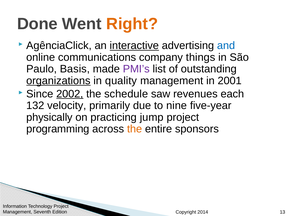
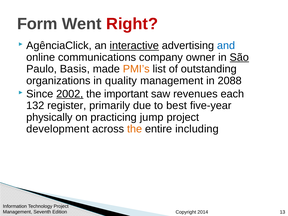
Done: Done -> Form (37, 24)
Right colour: orange -> red (132, 24)
things: things -> owner (201, 57)
São underline: none -> present (239, 57)
PMI’s colour: purple -> orange (136, 69)
organizations underline: present -> none (58, 81)
2001: 2001 -> 2088 (230, 81)
schedule: schedule -> important (126, 94)
velocity: velocity -> register (67, 106)
nine: nine -> best (177, 106)
programming: programming -> development (58, 129)
sponsors: sponsors -> including (197, 129)
